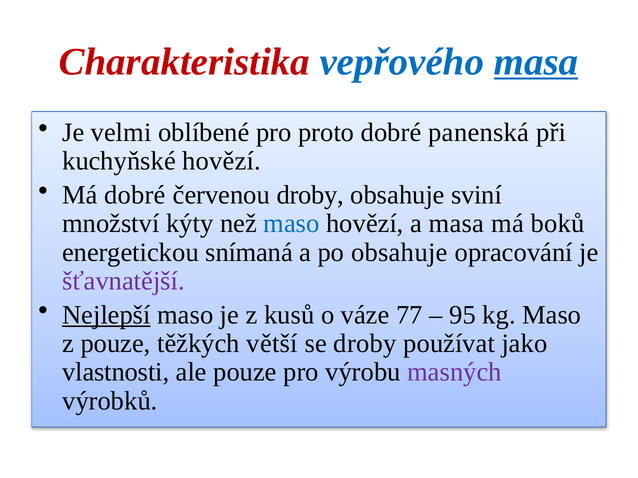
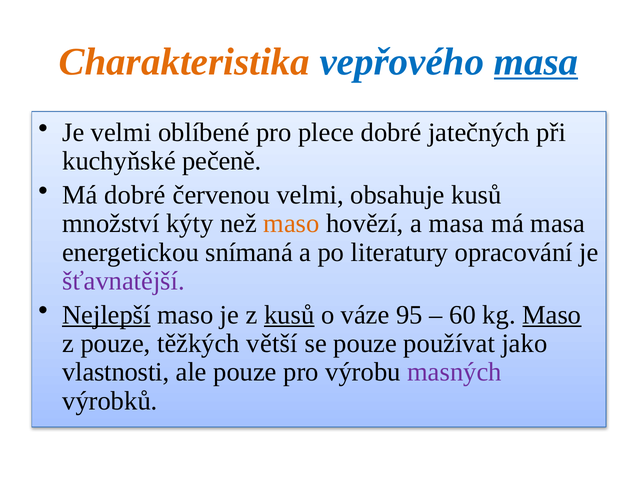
Charakteristika colour: red -> orange (184, 62)
proto: proto -> plece (326, 133)
panenská: panenská -> jatečných (479, 133)
kuchyňské hovězí: hovězí -> pečeně (222, 161)
červenou droby: droby -> velmi (310, 195)
obsahuje sviní: sviní -> kusů (476, 195)
maso colour: blue -> orange (292, 224)
má boků: boků -> masa (558, 224)
po obsahuje: obsahuje -> literatury (399, 253)
kusů underline: none -> present (289, 315)
77: 77 -> 95 (409, 315)
95: 95 -> 60 (463, 315)
Maso underline: none -> present (552, 315)
se droby: droby -> pouze (365, 344)
